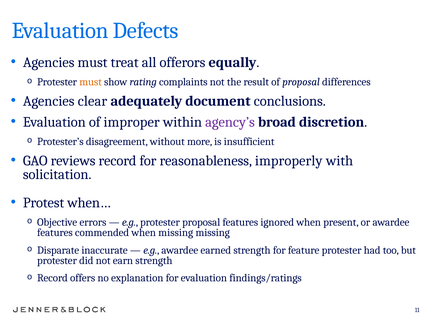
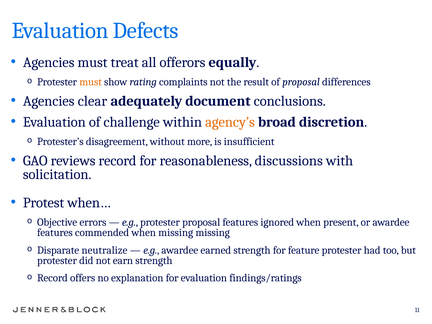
improper: improper -> challenge (132, 122)
agency’s colour: purple -> orange (230, 122)
improperly: improperly -> discussions (289, 161)
inaccurate: inaccurate -> neutralize (104, 250)
